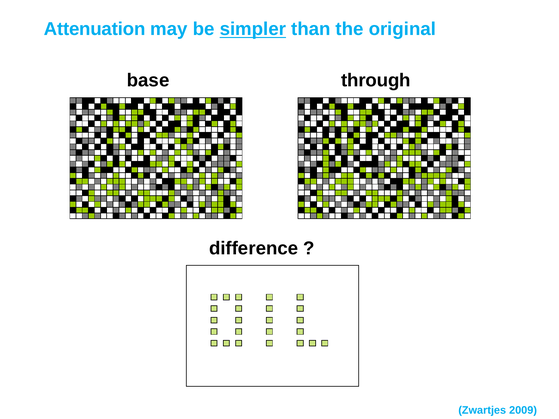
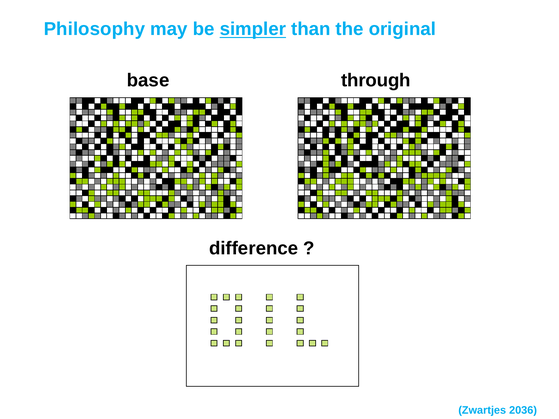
Attenuation: Attenuation -> Philosophy (94, 29)
2009: 2009 -> 2036 (523, 411)
